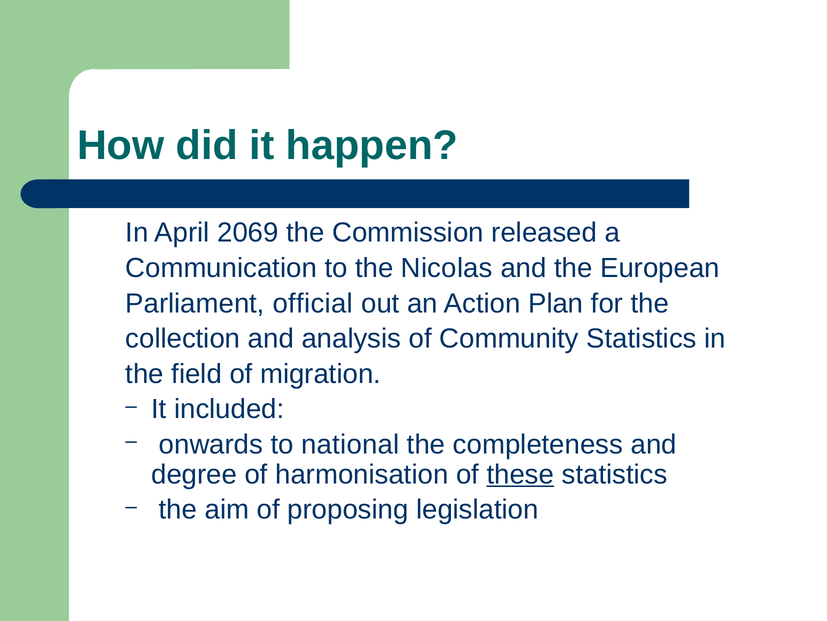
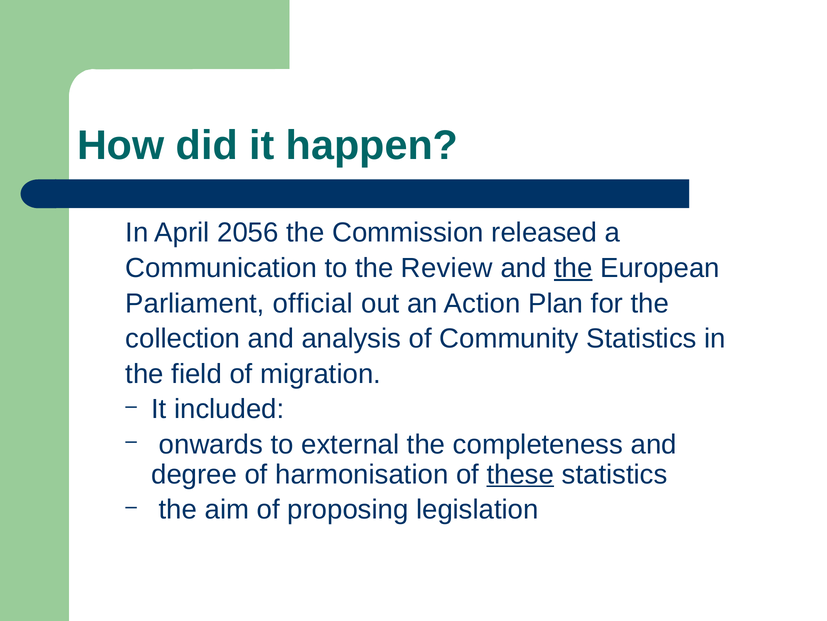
2069: 2069 -> 2056 (248, 233)
Nicolas: Nicolas -> Review (447, 268)
the underline: none -> present (573, 268)
national: national -> external (350, 444)
